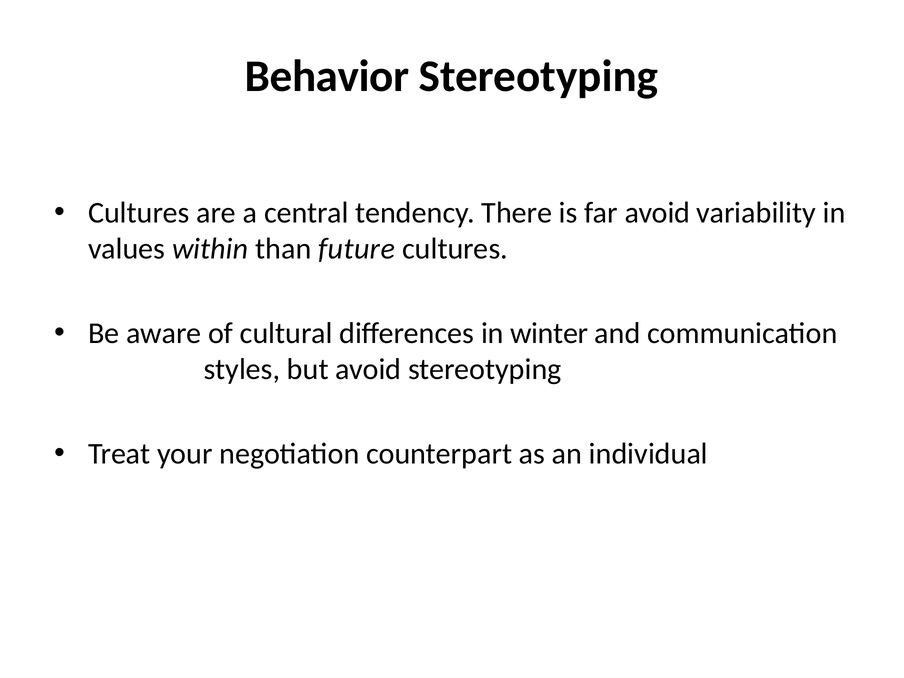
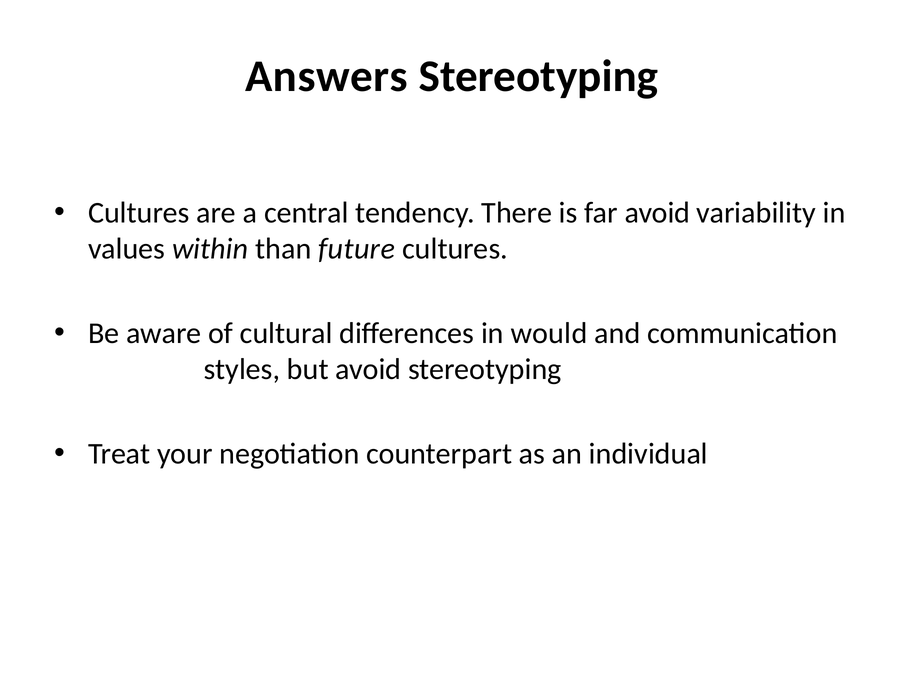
Behavior: Behavior -> Answers (327, 76)
winter: winter -> would (549, 333)
